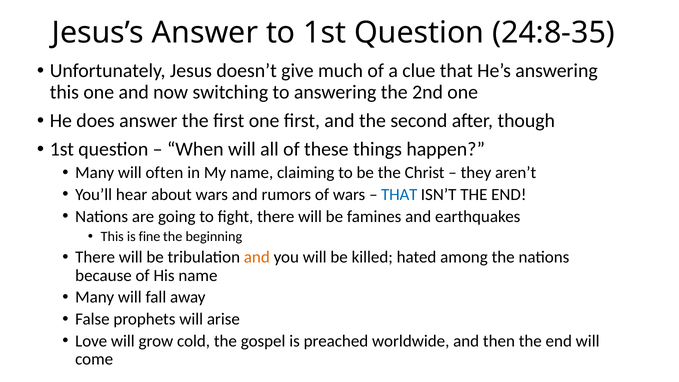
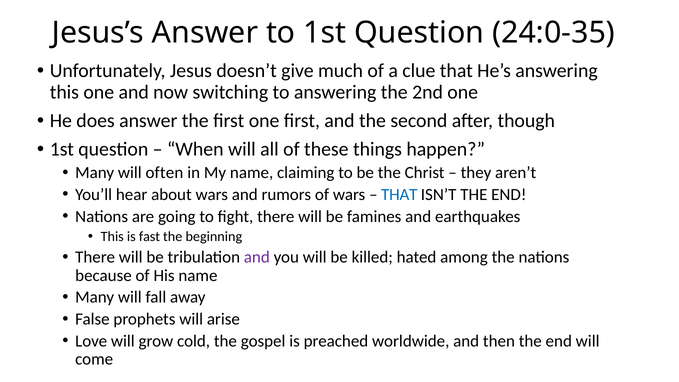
24:8-35: 24:8-35 -> 24:0-35 (554, 33)
fine: fine -> fast (149, 237)
and colour: orange -> purple (257, 257)
